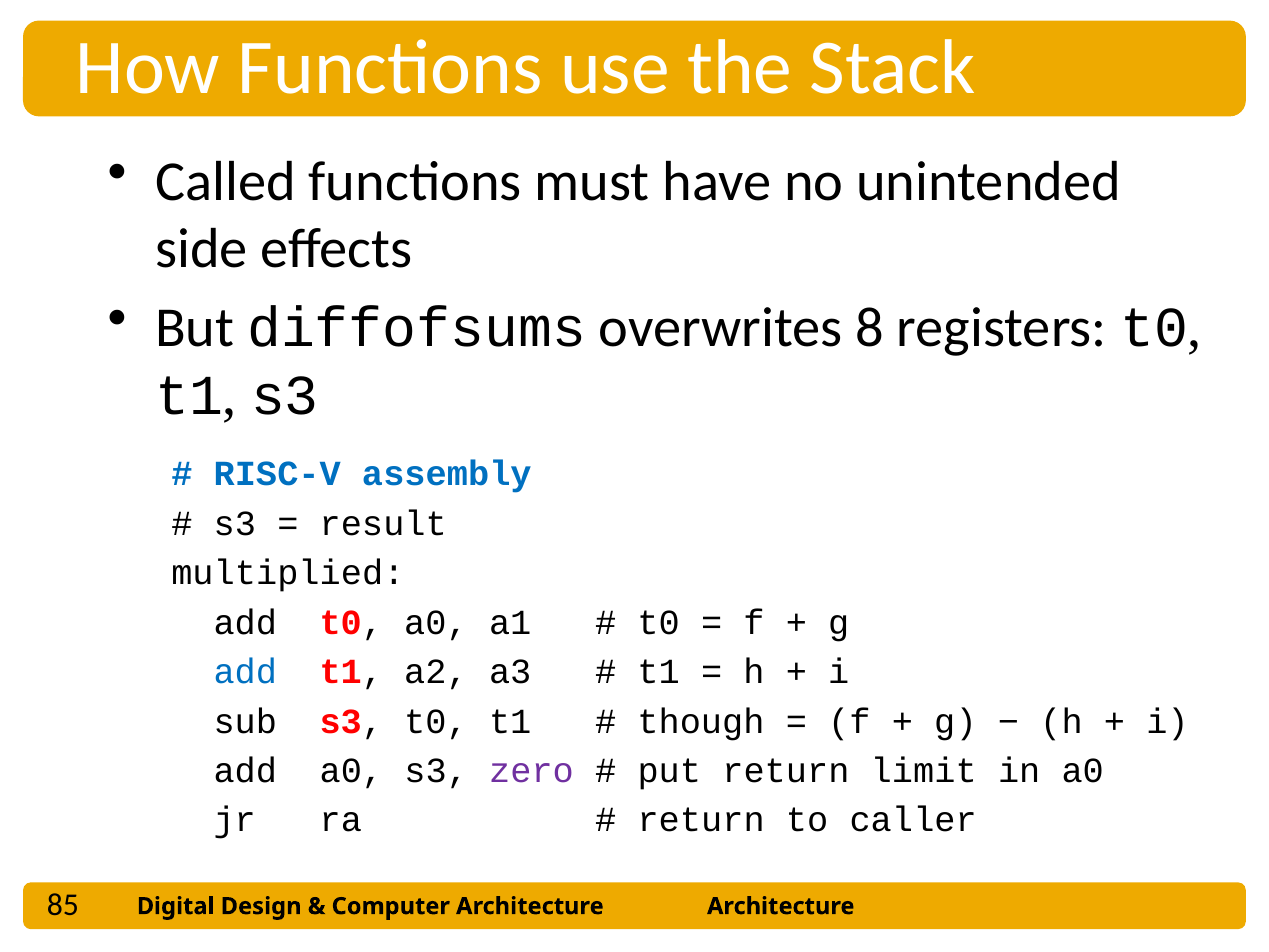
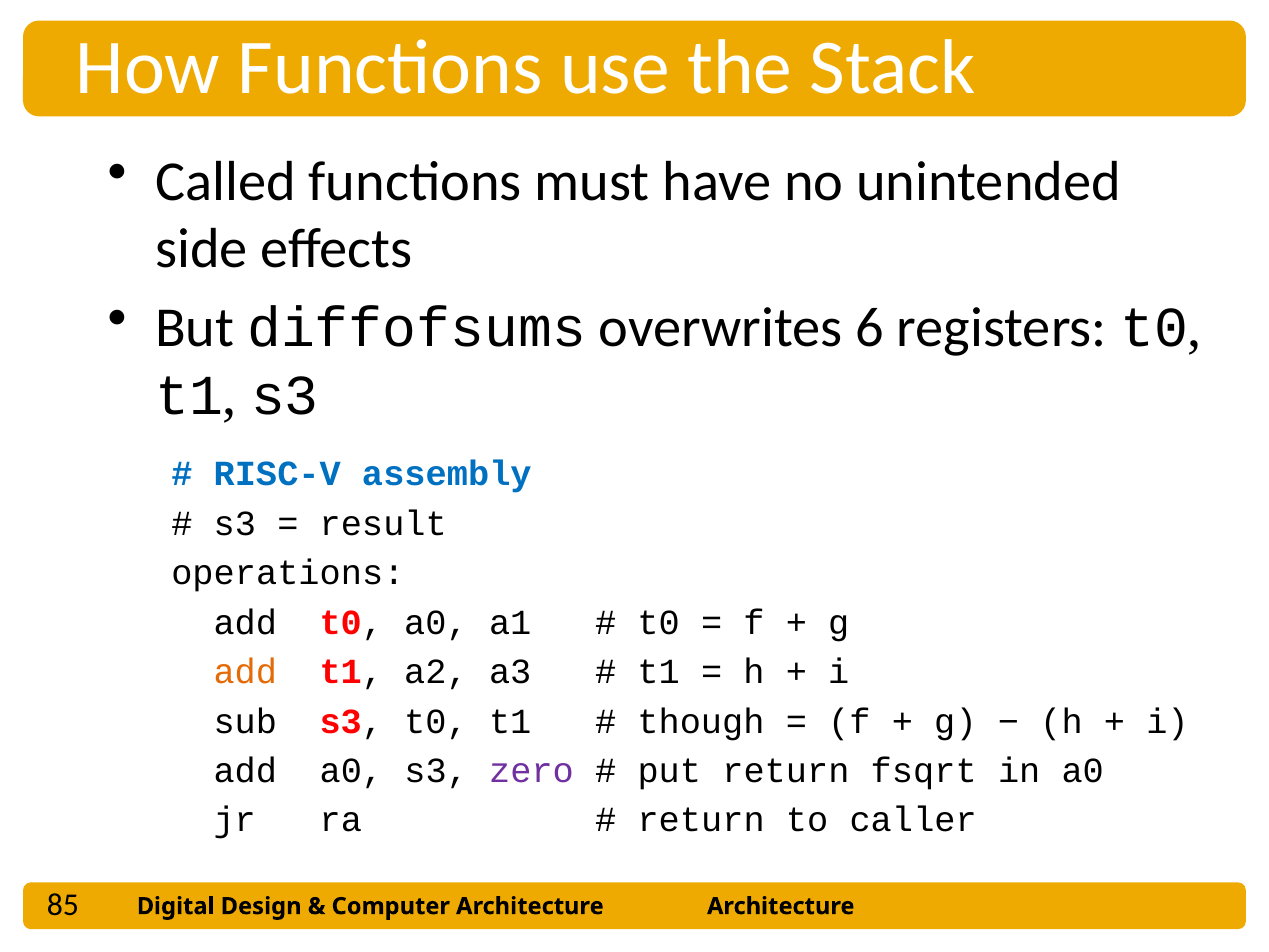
8: 8 -> 6 (870, 328)
multiplied: multiplied -> operations (288, 573)
add colour: blue -> orange (245, 672)
limit: limit -> fsqrt (924, 771)
